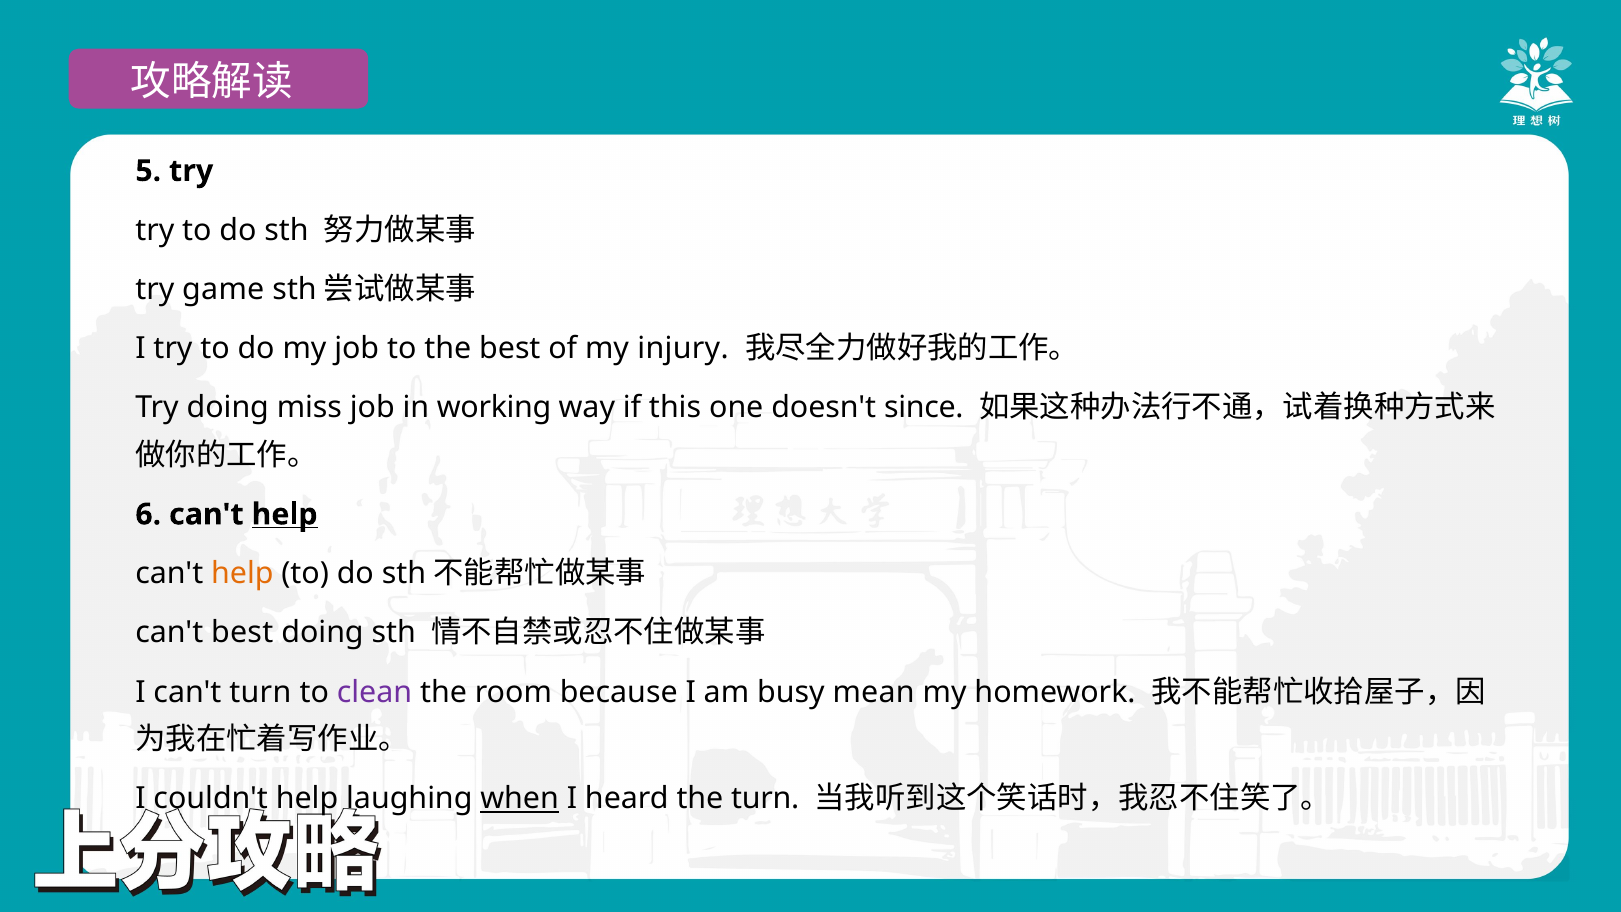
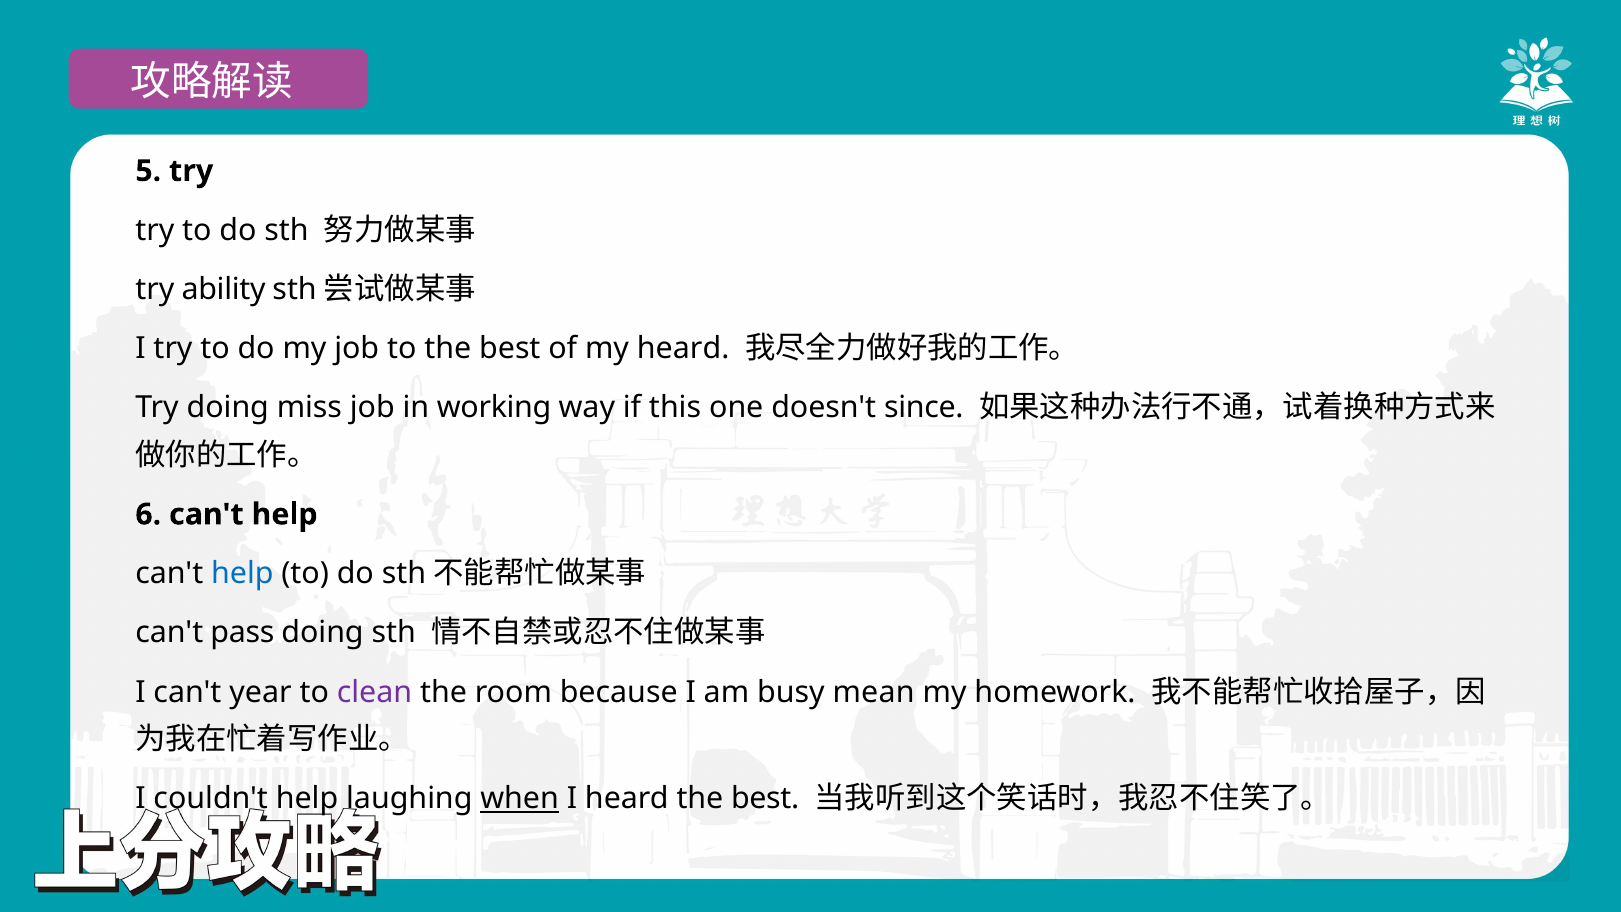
game: game -> ability (224, 289)
my injury: injury -> heard (683, 349)
help underline: present -> none (285, 514)
help colour: orange -> blue (242, 574)
can't best: best -> pass (242, 633)
can't turn: turn -> year (260, 692)
heard the turn: turn -> best (765, 799)
